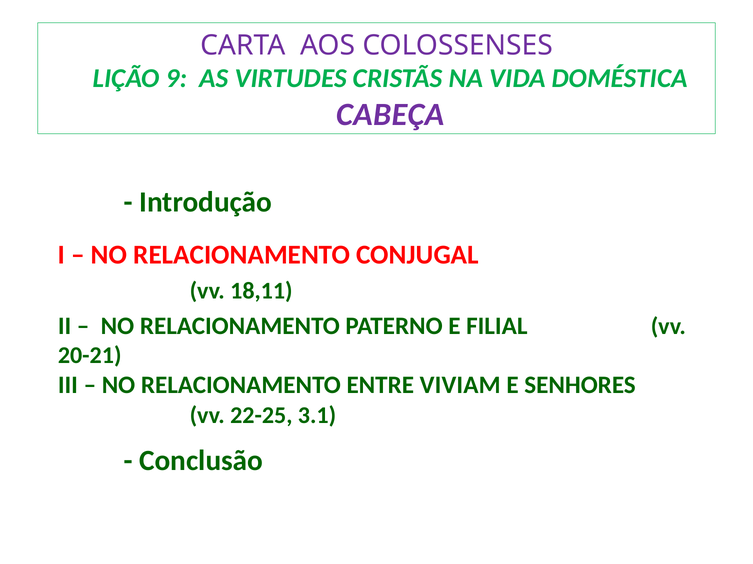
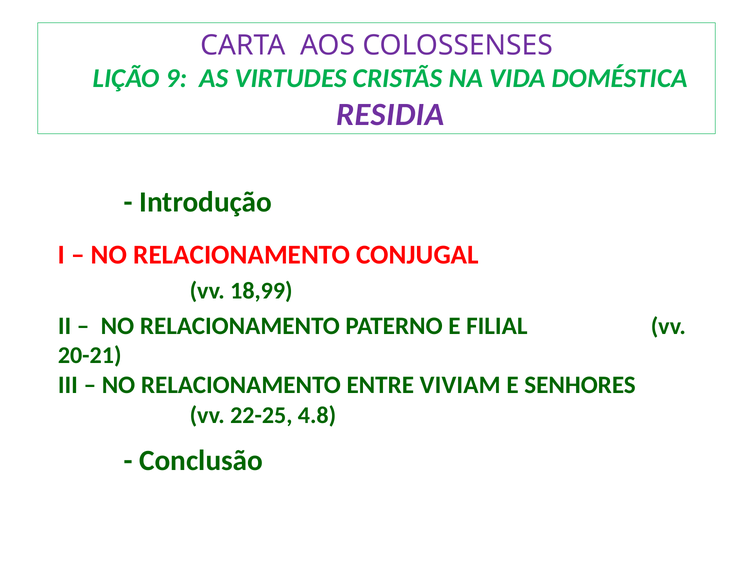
CABEÇA: CABEÇA -> RESIDIA (390, 115)
18,11: 18,11 -> 18,99 (261, 291)
3.1: 3.1 -> 4.8 (317, 416)
